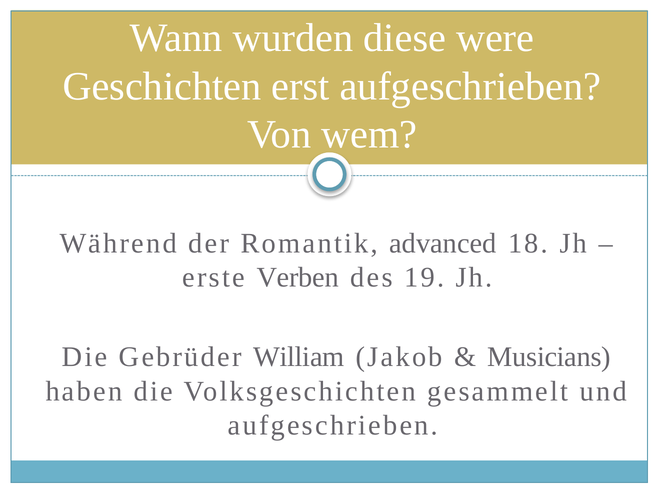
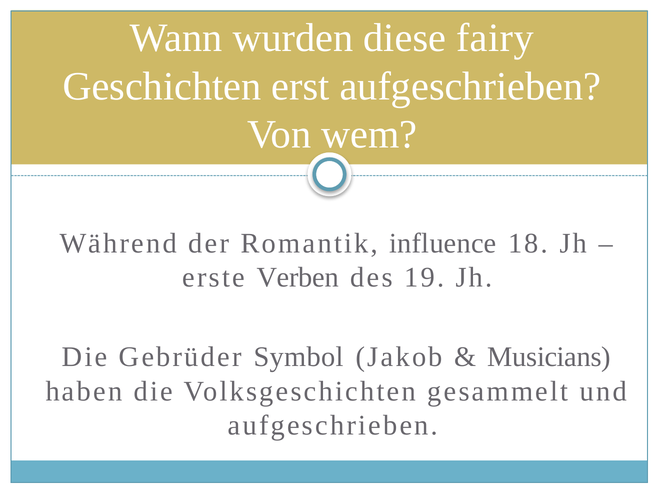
were: were -> fairy (495, 38)
advanced: advanced -> influence (443, 243)
William: William -> Symbol (299, 357)
